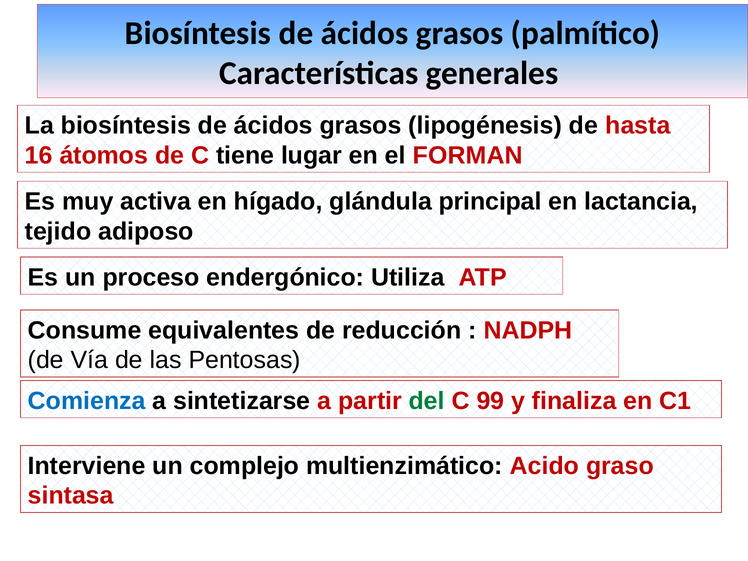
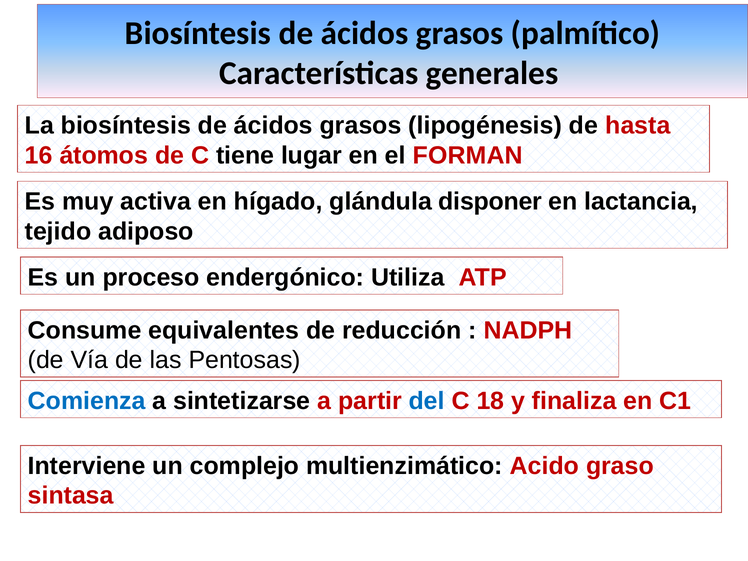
principal: principal -> disponer (490, 202)
del colour: green -> blue (427, 401)
99: 99 -> 18 (491, 401)
